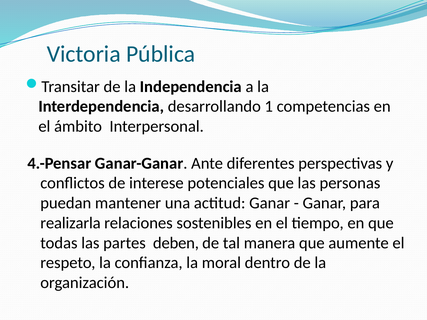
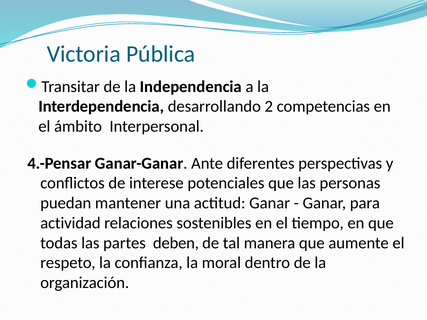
1: 1 -> 2 (269, 107)
realizarla: realizarla -> actividad (70, 223)
